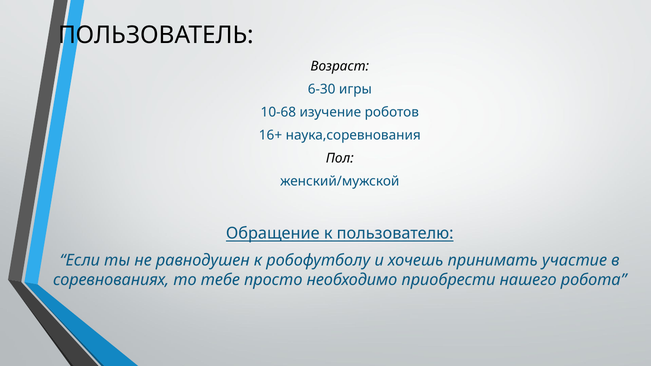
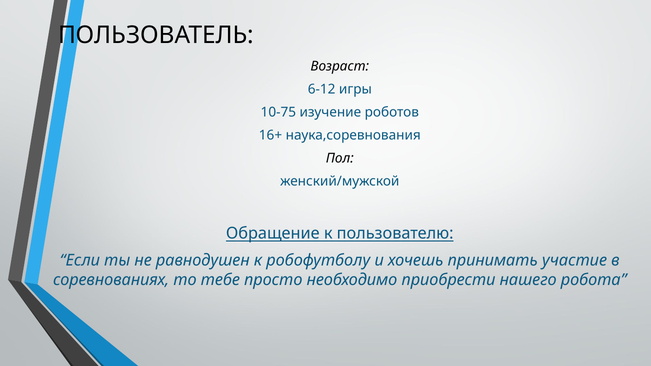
6-30: 6-30 -> 6-12 (322, 89)
10-68: 10-68 -> 10-75 (278, 112)
